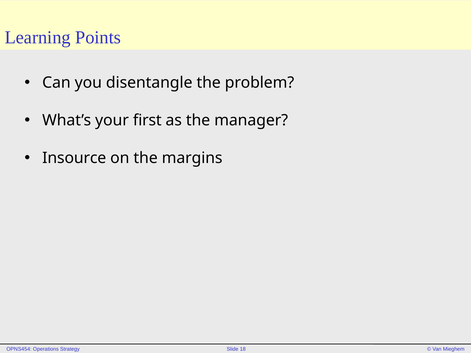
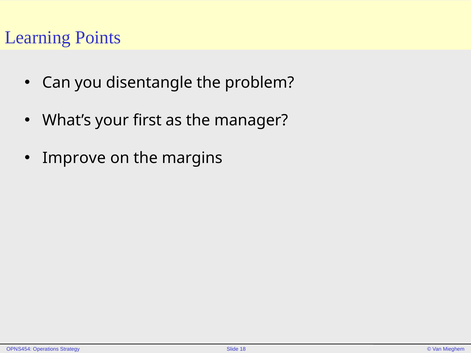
Insource: Insource -> Improve (74, 158)
